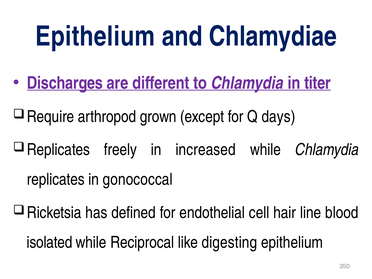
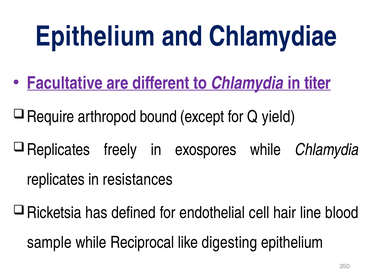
Discharges: Discharges -> Facultative (65, 83)
grown: grown -> bound (158, 117)
days: days -> yield (278, 117)
increased: increased -> exospores (206, 150)
gonococcal: gonococcal -> resistances (138, 180)
isolated: isolated -> sample (49, 242)
